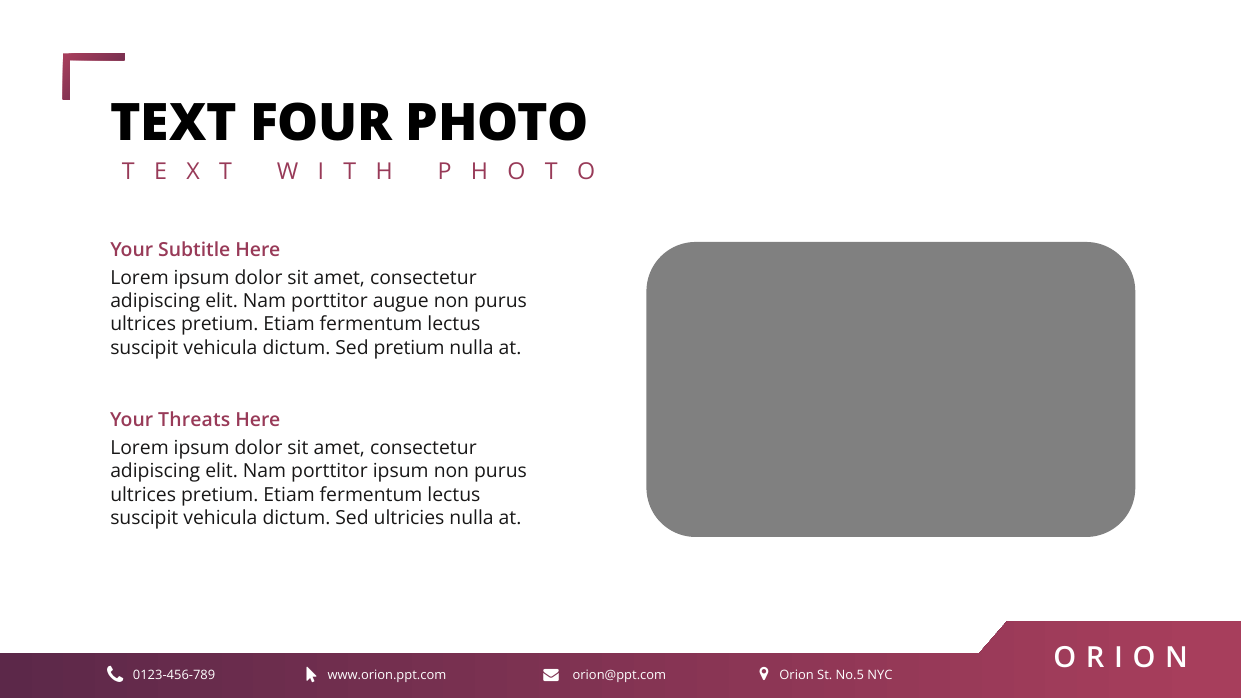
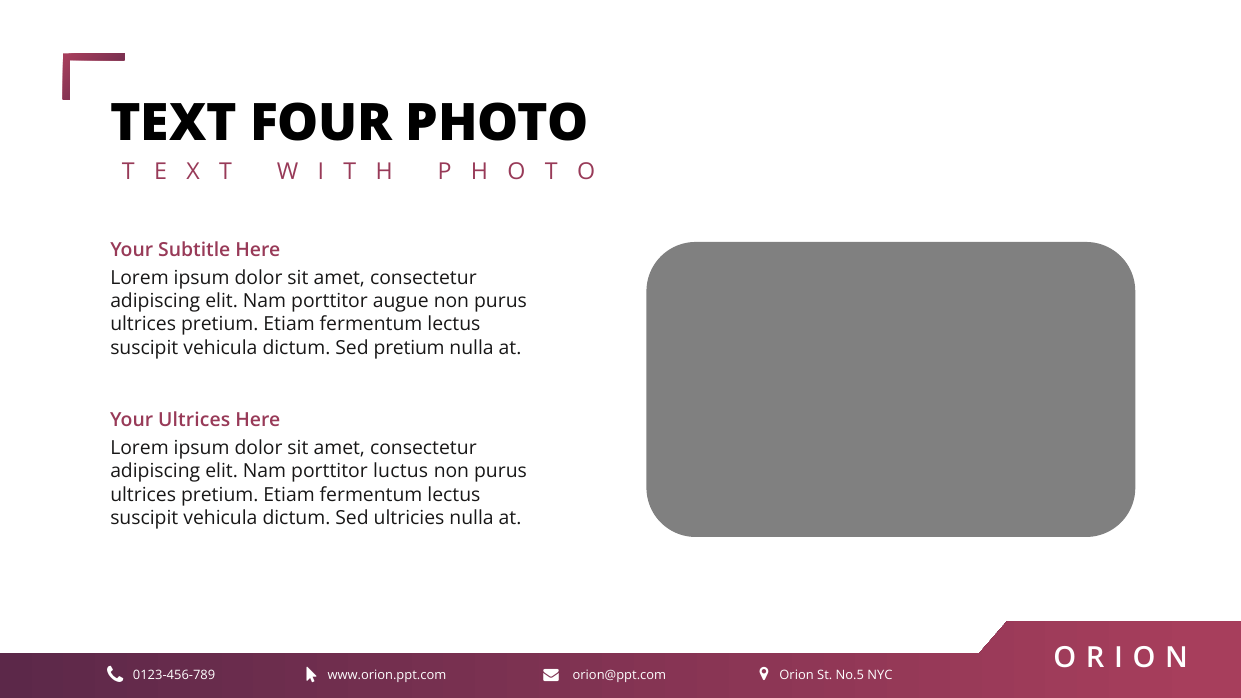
Your Threats: Threats -> Ultrices (194, 420)
porttitor ipsum: ipsum -> luctus (401, 472)
